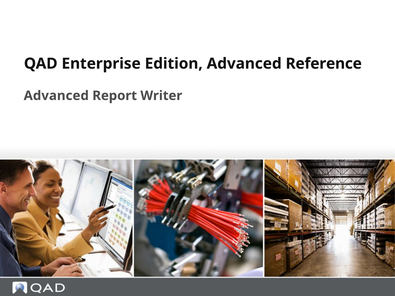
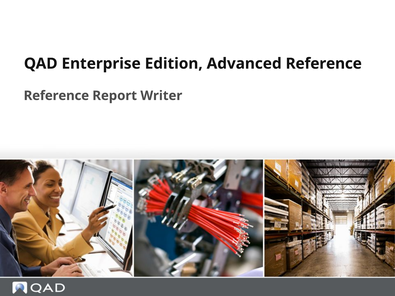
Advanced: Advanced -> Reference (56, 96)
